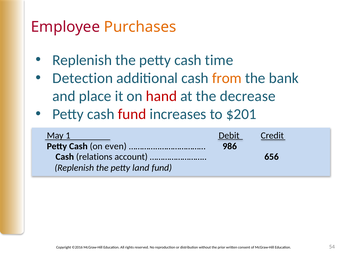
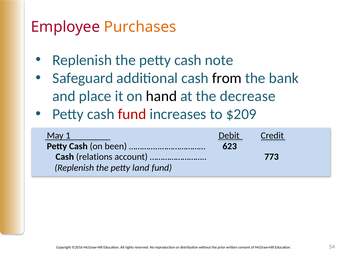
time: time -> note (219, 60)
Detection: Detection -> Safeguard (83, 78)
from colour: orange -> black (227, 78)
hand colour: red -> black (161, 96)
$201: $201 -> $209 (241, 114)
even: even -> been (116, 146)
986: 986 -> 623 (230, 146)
656: 656 -> 773 (272, 157)
